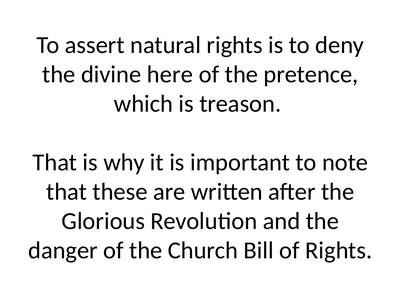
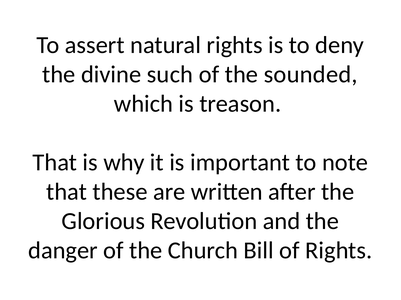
here: here -> such (170, 75)
pretence: pretence -> sounded (311, 75)
